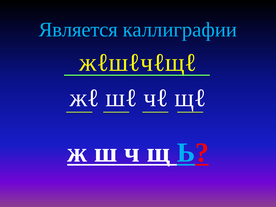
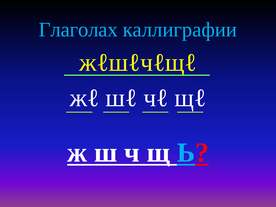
Является: Является -> Глаголах (78, 30)
